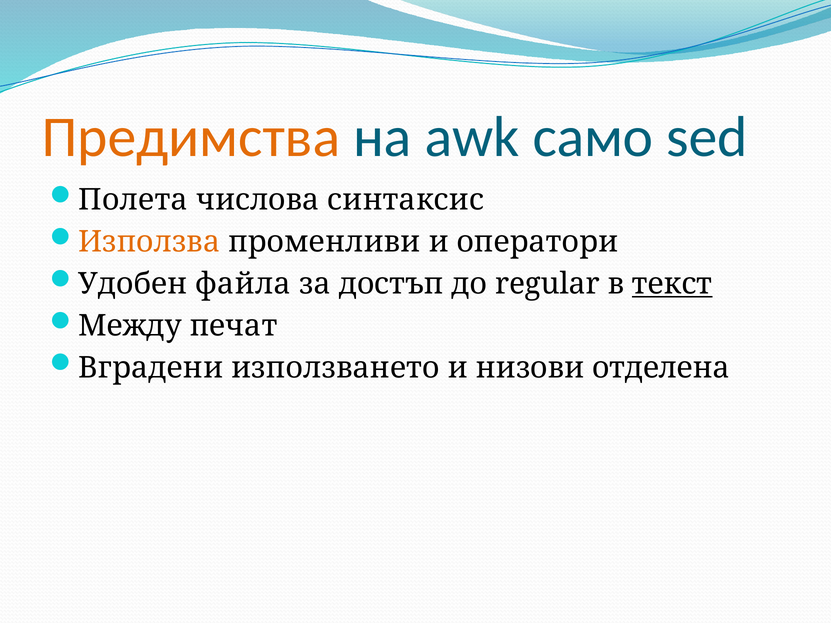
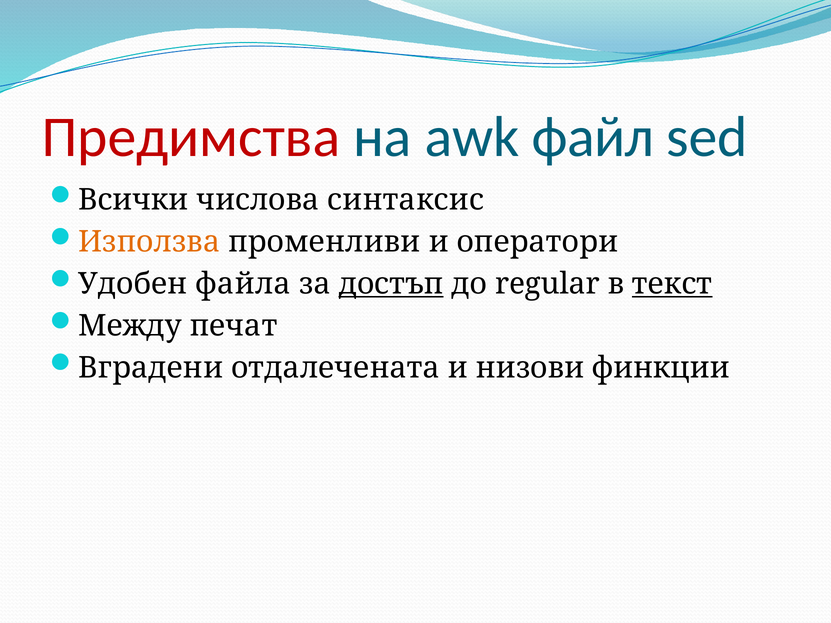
Предимства colour: orange -> red (191, 137)
само: само -> файл (593, 137)
Полета: Полета -> Всички (133, 200)
достъп underline: none -> present (391, 284)
използването: използването -> отдалечената (335, 368)
отделена: отделена -> финкции (661, 368)
